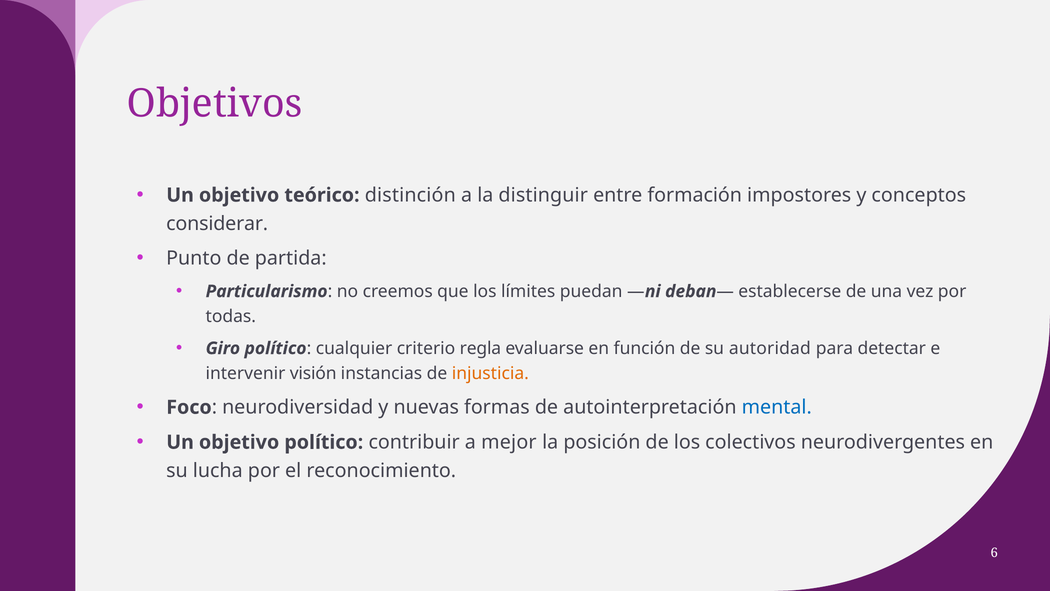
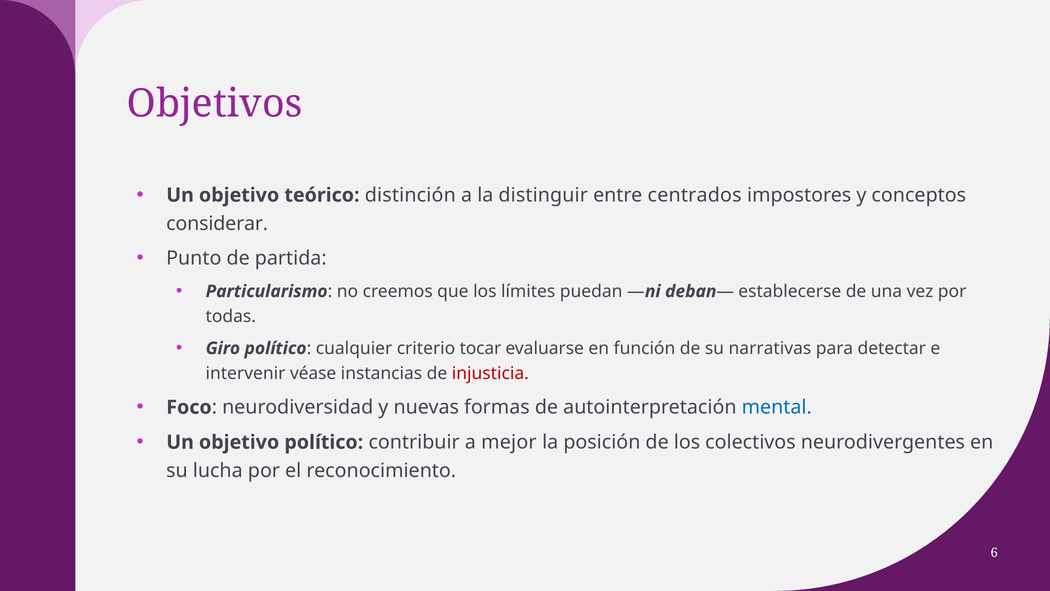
formación: formación -> centrados (695, 195)
regla: regla -> tocar (480, 348)
autoridad: autoridad -> narrativas (770, 348)
visión: visión -> véase (313, 373)
injusticia colour: orange -> red (490, 373)
